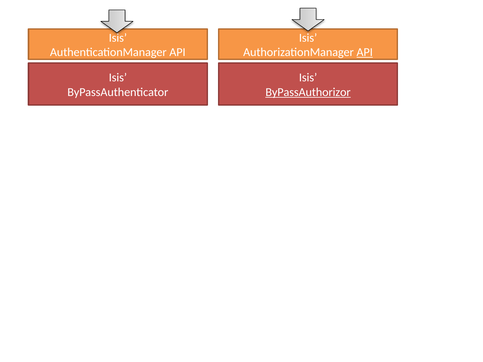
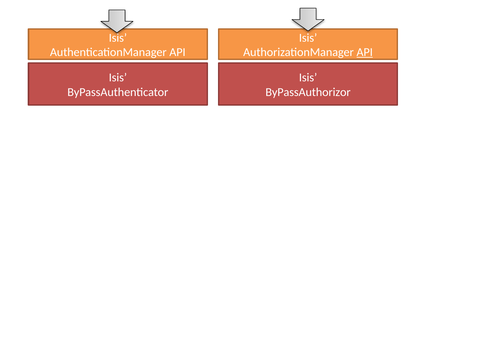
ByPassAuthorizor underline: present -> none (308, 92)
